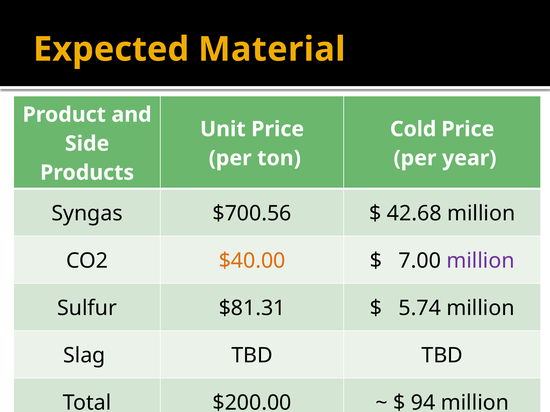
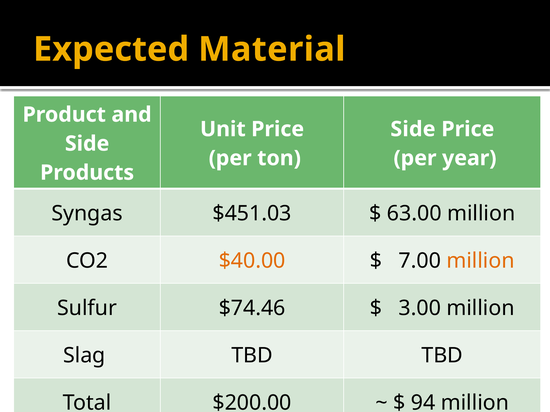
Cold: Cold -> Side (413, 129)
$700.56: $700.56 -> $451.03 (252, 214)
42.68: 42.68 -> 63.00 (414, 214)
million colour: purple -> orange (481, 261)
$81.31: $81.31 -> $74.46 (252, 309)
5.74: 5.74 -> 3.00 (420, 309)
